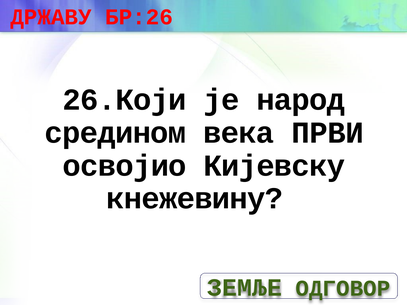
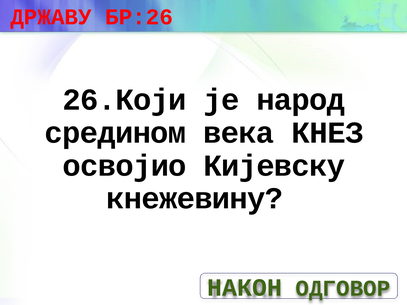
ПРВИ: ПРВИ -> КНЕЗ (328, 133)
ЗЕМЉЕ: ЗЕМЉЕ -> НАКОН (245, 288)
